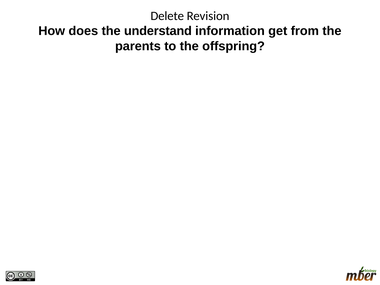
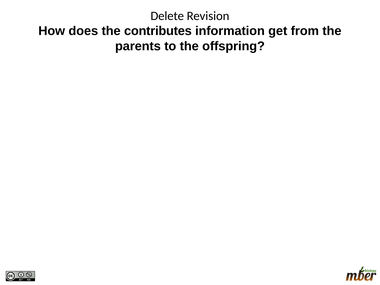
understand: understand -> contributes (158, 31)
